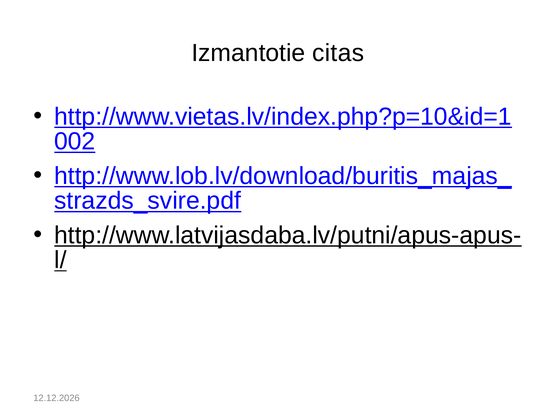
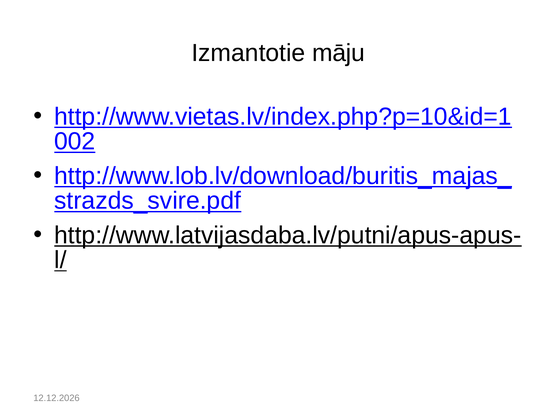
citas: citas -> māju (338, 53)
